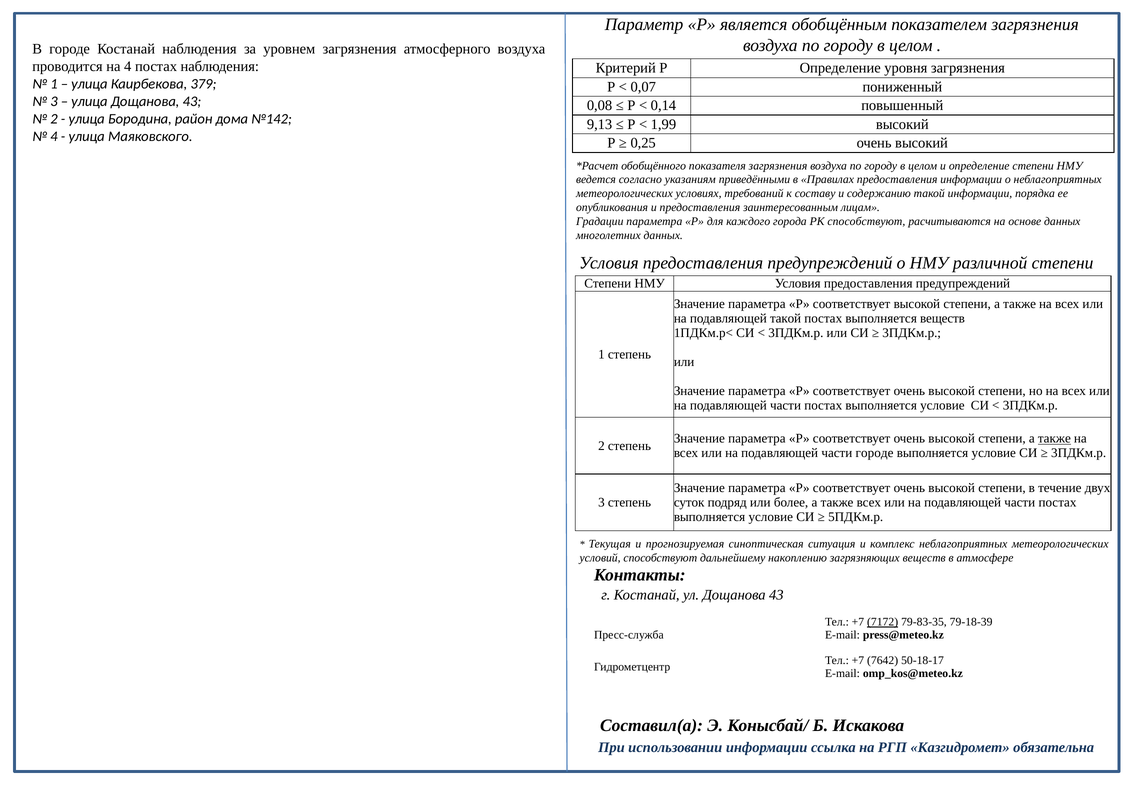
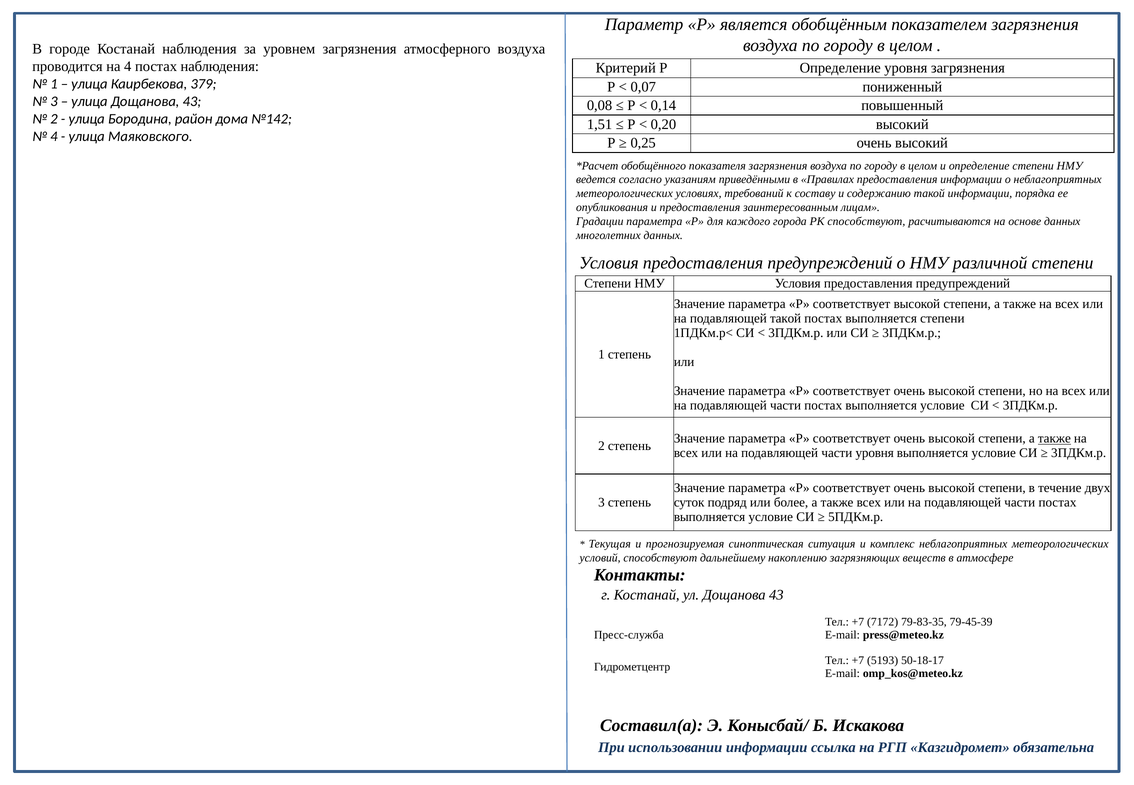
9,13: 9,13 -> 1,51 (600, 124)
1,99: 1,99 -> 0,20 (663, 124)
выполняется веществ: веществ -> степени (942, 318)
части городе: городе -> уровня (875, 453)
7172 underline: present -> none (883, 622)
79-18-39: 79-18-39 -> 79-45-39 (971, 622)
7642: 7642 -> 5193 (883, 661)
